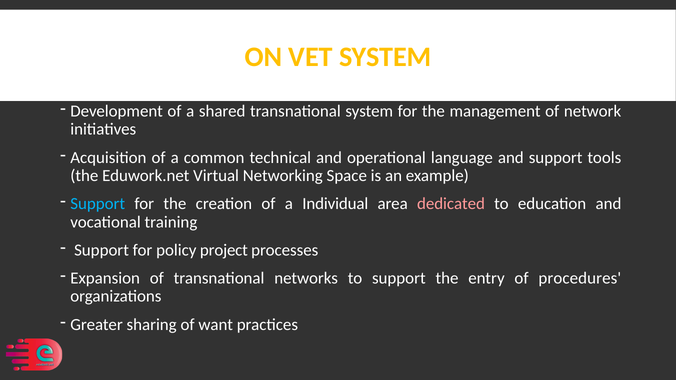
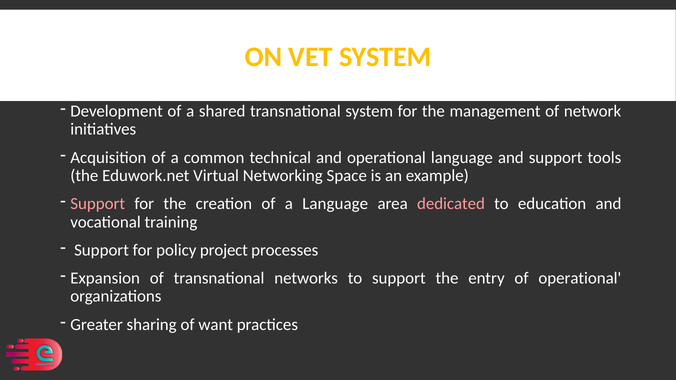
Support colour: light blue -> pink (98, 204)
a Individual: Individual -> Language (335, 204)
of procedures: procedures -> operational (580, 278)
